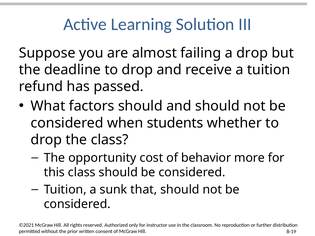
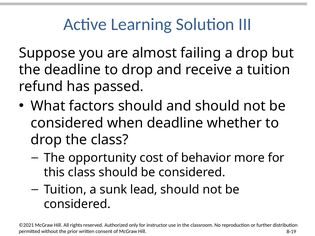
when students: students -> deadline (175, 123)
that: that -> lead (144, 190)
